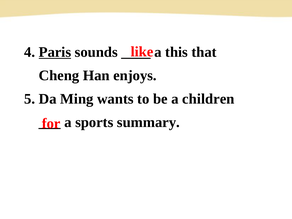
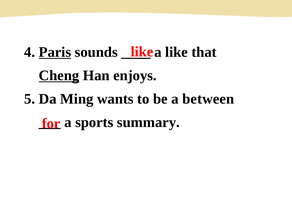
a this: this -> like (177, 52)
Cheng underline: none -> present (59, 76)
children: children -> between (208, 99)
